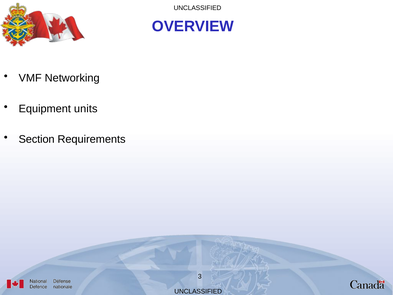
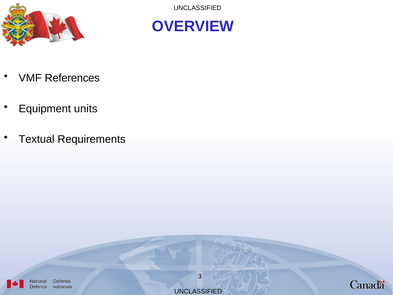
Networking: Networking -> References (72, 78)
Section: Section -> Textual (37, 139)
